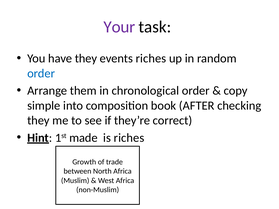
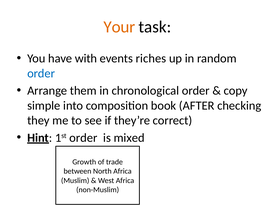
Your colour: purple -> orange (119, 27)
have they: they -> with (86, 59)
1st made: made -> order (83, 138)
is riches: riches -> mixed (129, 138)
